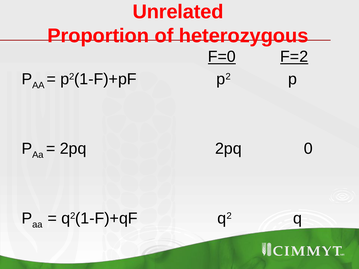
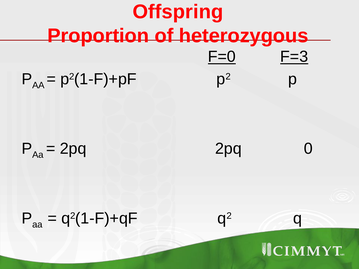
Unrelated: Unrelated -> Offspring (178, 12)
F=2: F=2 -> F=3 (294, 57)
